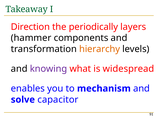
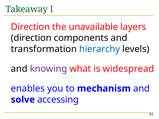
periodically: periodically -> unavailable (93, 27)
hammer: hammer -> direction (31, 38)
hierarchy colour: orange -> blue (100, 49)
capacitor: capacitor -> accessing (58, 100)
